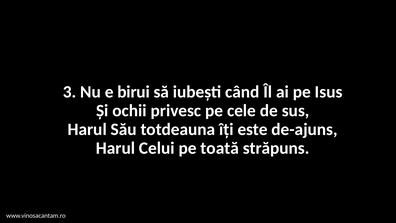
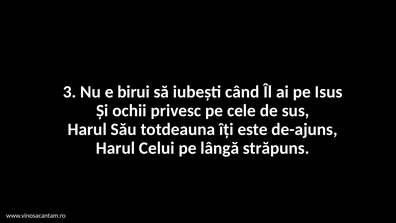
toată: toată -> lângă (220, 148)
